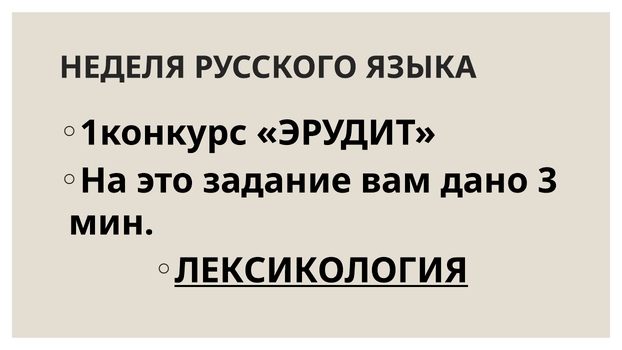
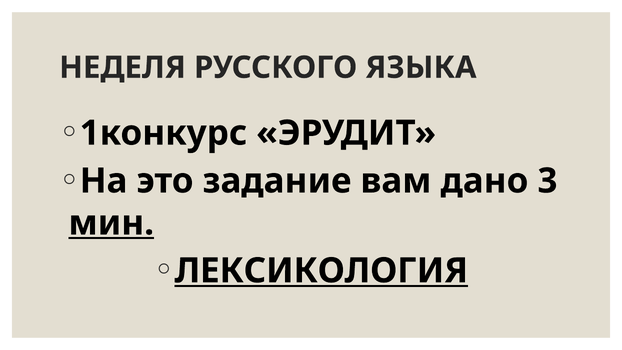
мин underline: none -> present (111, 223)
